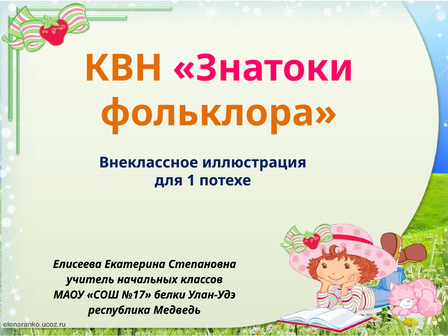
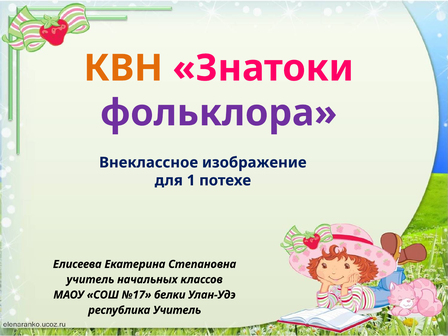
фольклора colour: orange -> purple (219, 113)
иллюстрация: иллюстрация -> изображение (254, 163)
республика Медведь: Медведь -> Учитель (177, 310)
